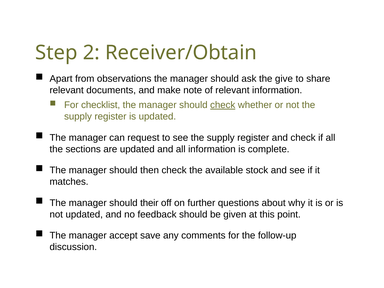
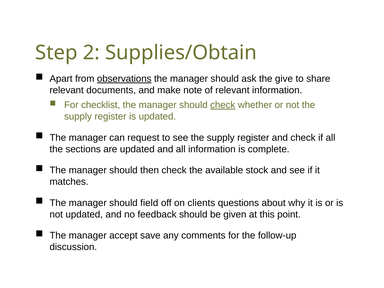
Receiver/Obtain: Receiver/Obtain -> Supplies/Obtain (181, 53)
observations underline: none -> present (124, 79)
their: their -> field (149, 203)
further: further -> clients (201, 203)
